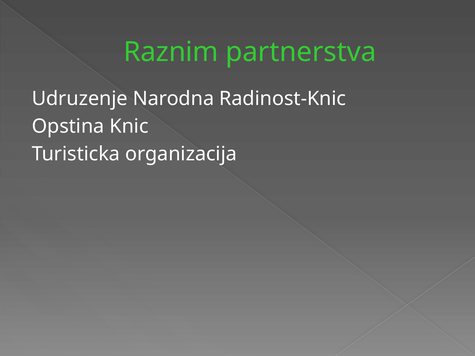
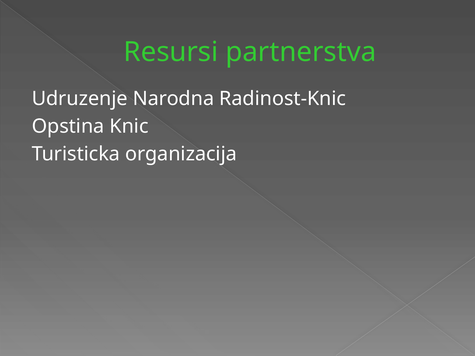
Raznim: Raznim -> Resursi (171, 52)
